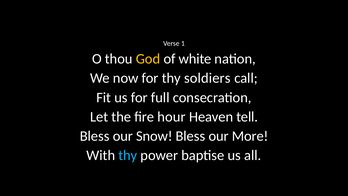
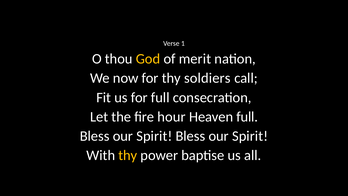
white: white -> merit (195, 59)
Heaven tell: tell -> full (247, 117)
Snow: Snow -> Spirit (154, 136)
More: More -> Spirit (250, 136)
thy colour: light blue -> yellow (128, 155)
